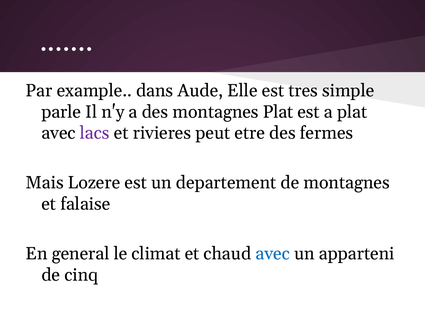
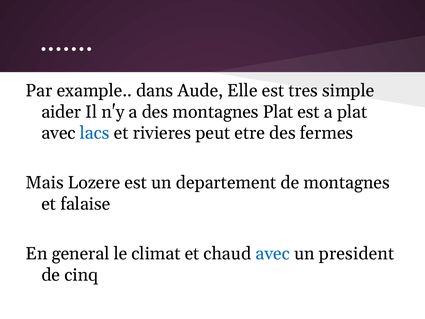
parle: parle -> aider (61, 112)
lacs colour: purple -> blue (95, 133)
apparteni: apparteni -> president (357, 253)
